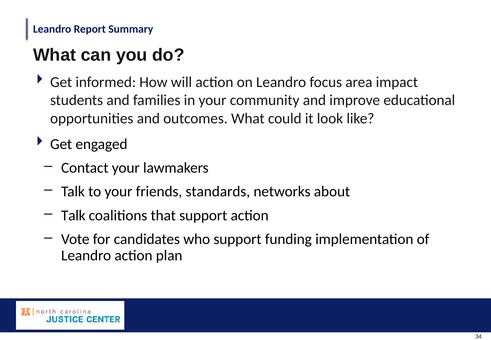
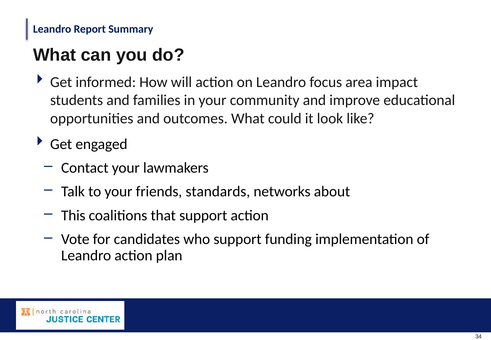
Talk: Talk -> This (73, 215)
